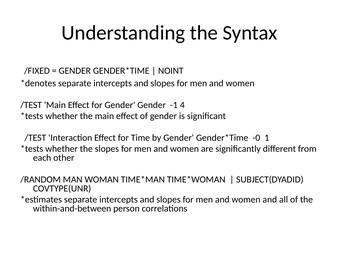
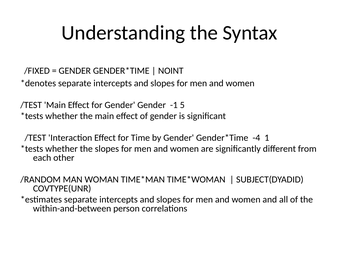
4: 4 -> 5 (182, 105)
-0: -0 -> -4 (256, 138)
